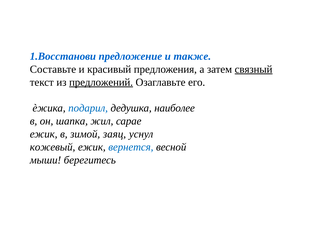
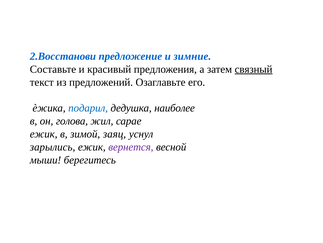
1.Восстанови: 1.Восстанови -> 2.Восстанови (63, 56)
также: также -> зимние (192, 56)
предложений underline: present -> none (101, 82)
шапка: шапка -> голова (72, 121)
кожевый: кожевый -> зарылись (53, 147)
вернется colour: blue -> purple (131, 147)
